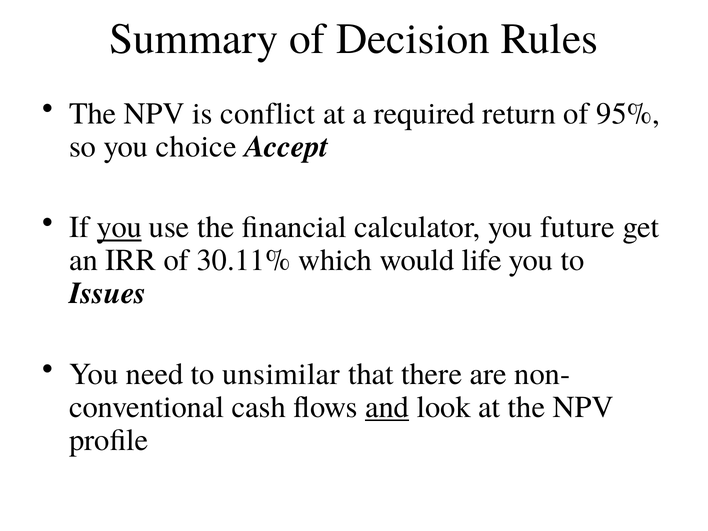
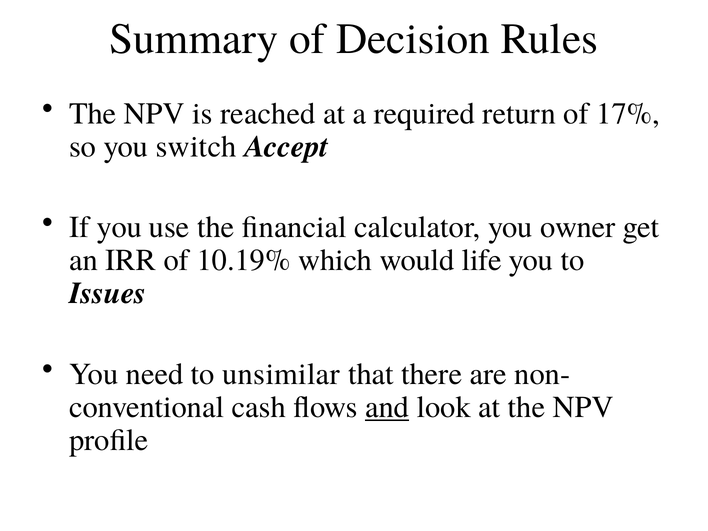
conflict: conflict -> reached (268, 114)
95%: 95% -> 17% (628, 114)
choice: choice -> switch (196, 147)
you underline: present -> none (119, 227)
future: future -> owner (578, 227)
30.11%: 30.11% -> 10.19% (244, 260)
